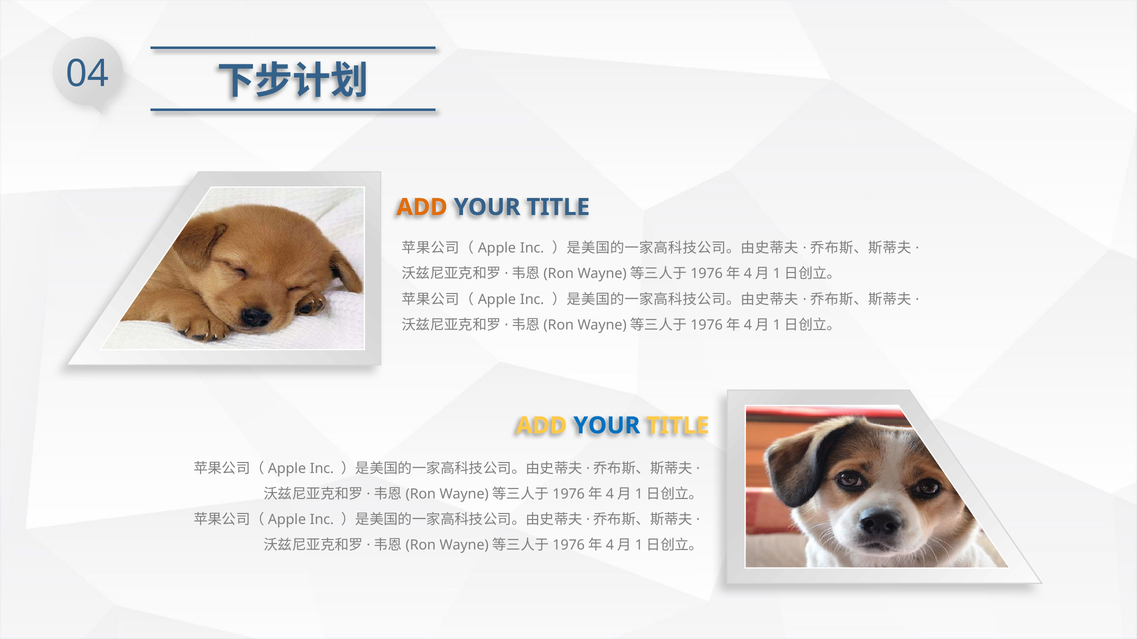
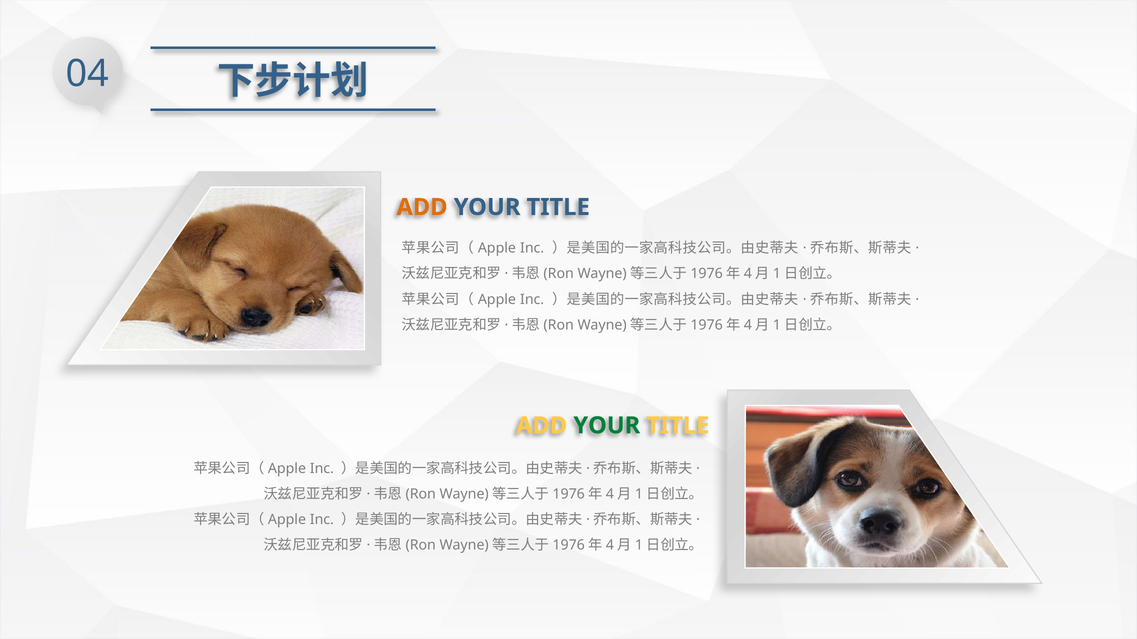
YOUR colour: blue -> green (607, 426)
